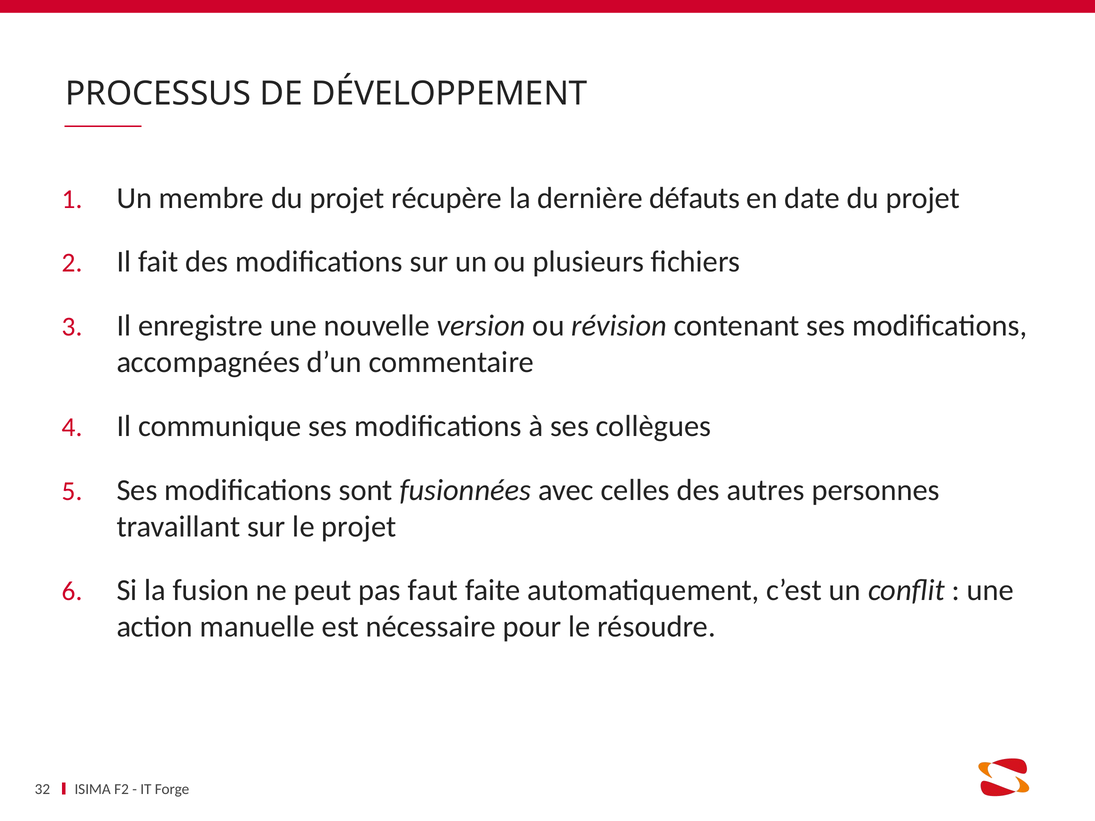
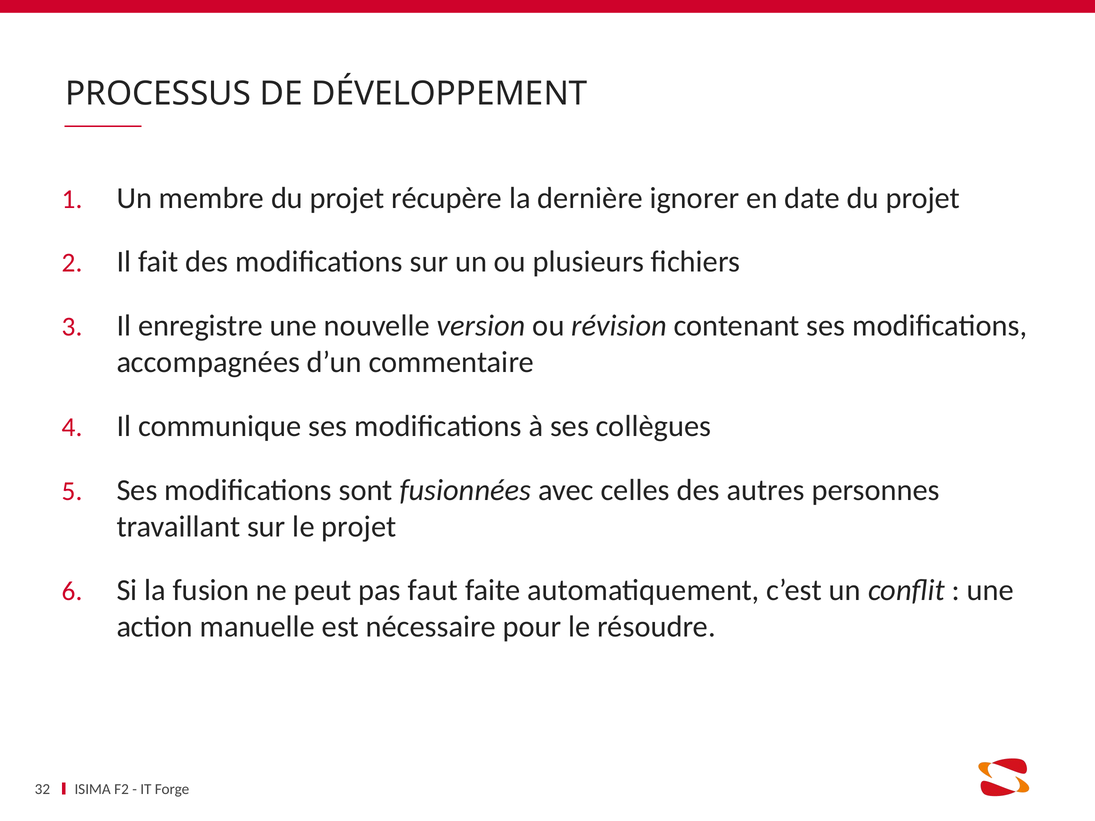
défauts: défauts -> ignorer (695, 198)
